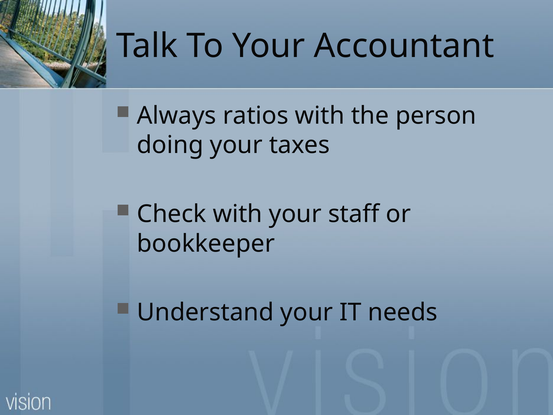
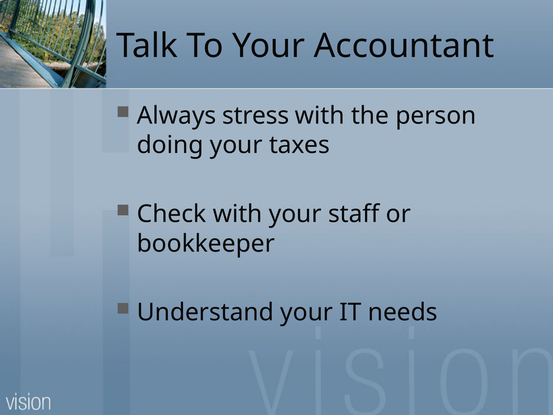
ratios: ratios -> stress (256, 116)
